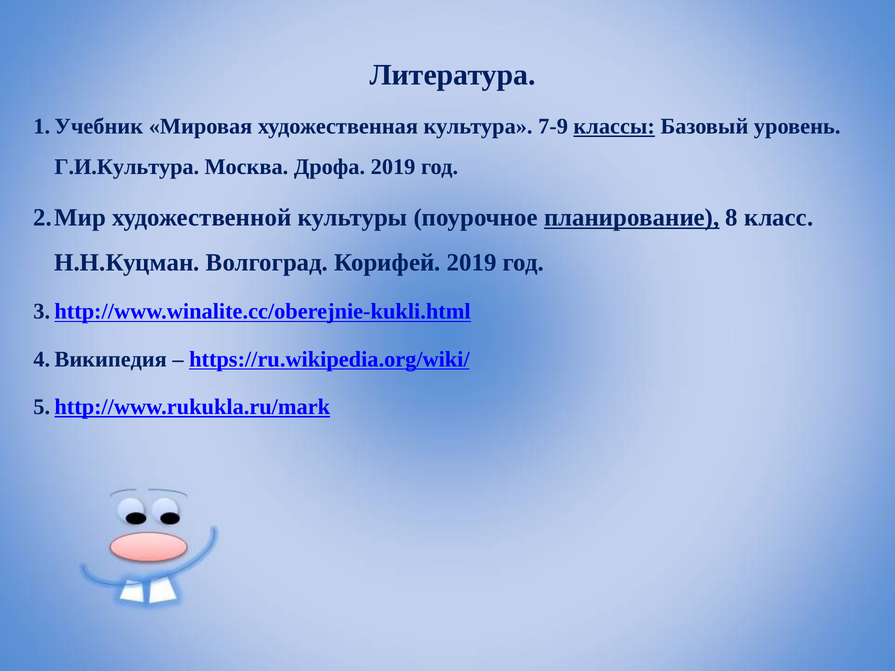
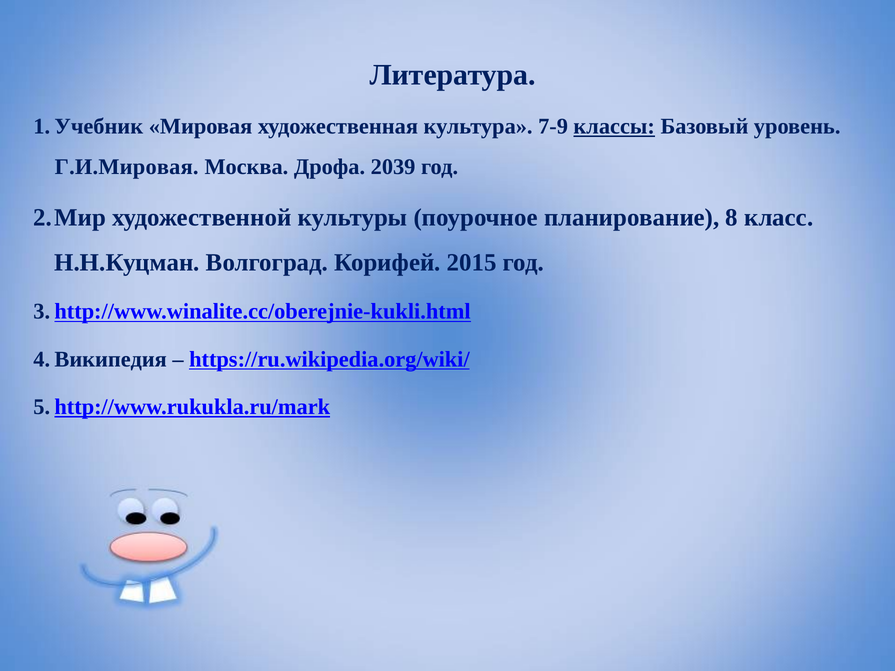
Г.И.Культура: Г.И.Культура -> Г.И.Мировая (127, 167)
Дрофа 2019: 2019 -> 2039 (393, 167)
планирование underline: present -> none (632, 218)
Корифей 2019: 2019 -> 2015 (472, 263)
